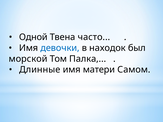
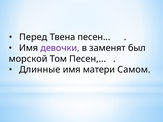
Одной: Одной -> Перед (33, 37)
Твена часто: часто -> песен (94, 37)
девочки colour: blue -> purple (60, 48)
находок: находок -> заменят (107, 48)
Том Палка: Палка -> Песен (88, 59)
